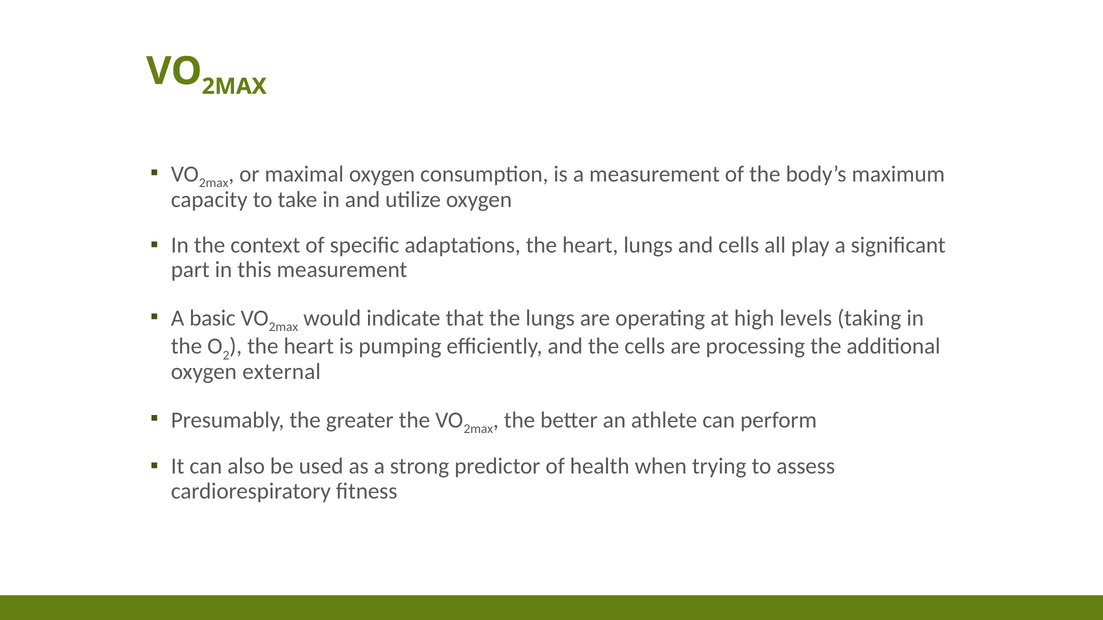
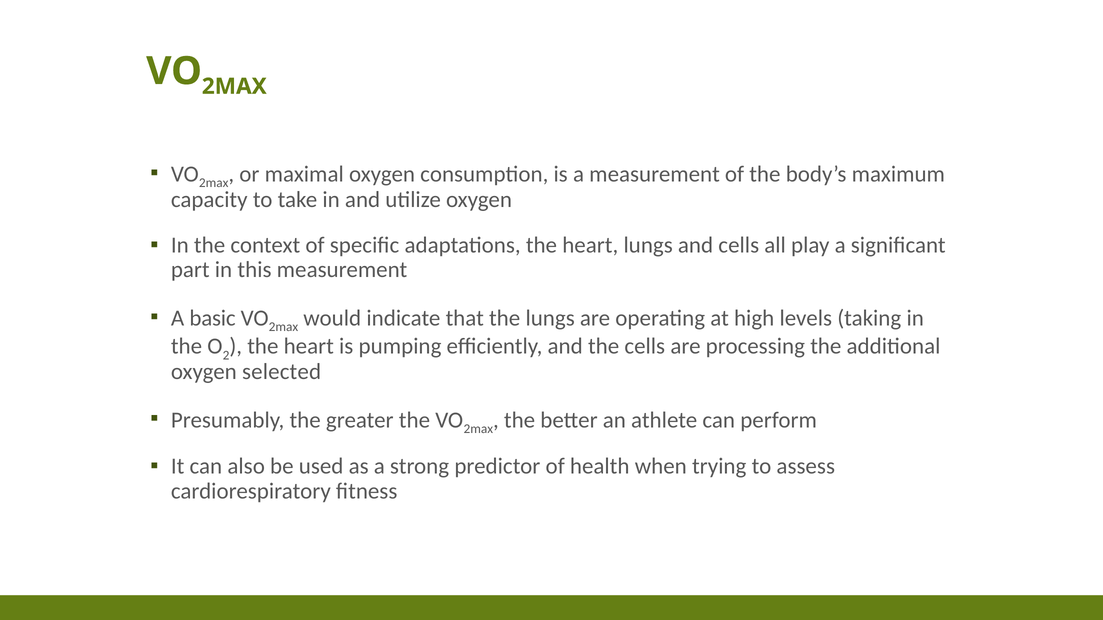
external: external -> selected (282, 372)
